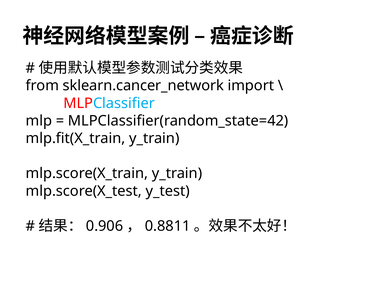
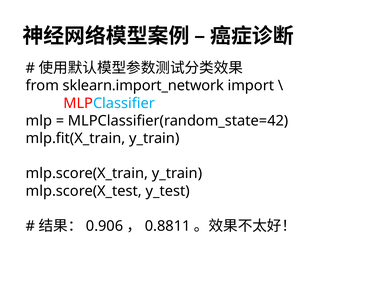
sklearn.cancer_network: sklearn.cancer_network -> sklearn.import_network (143, 86)
